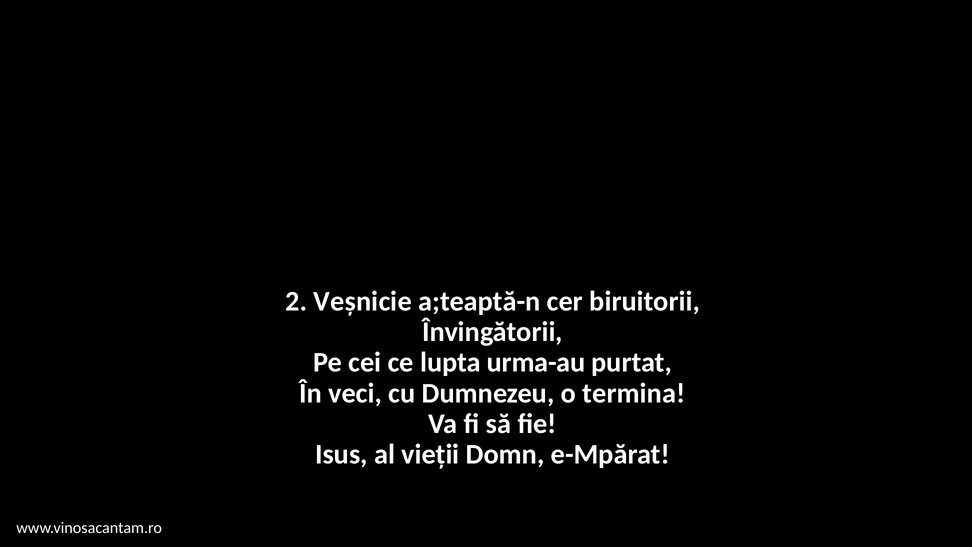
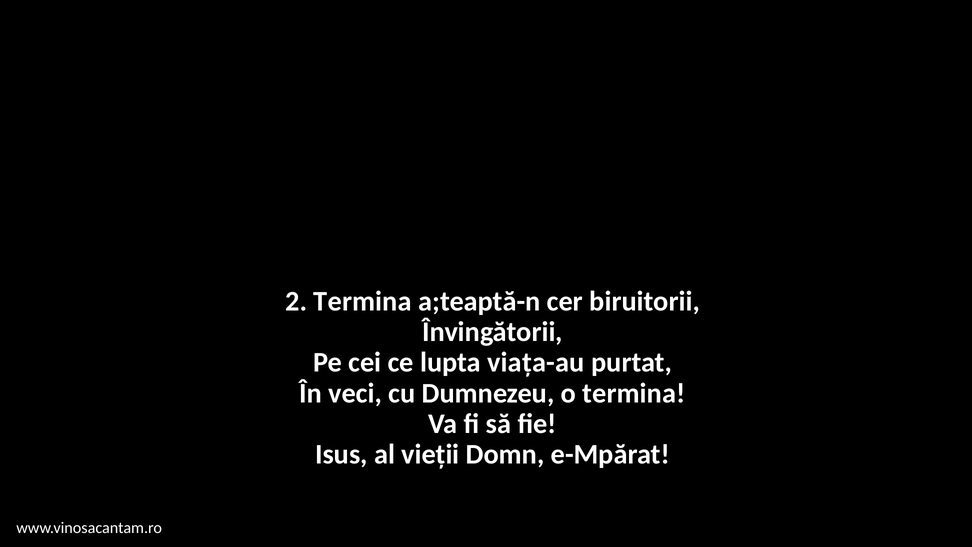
2 Veșnicie: Veșnicie -> Termina (363, 301)
urma-au: urma-au -> viața-au (536, 362)
